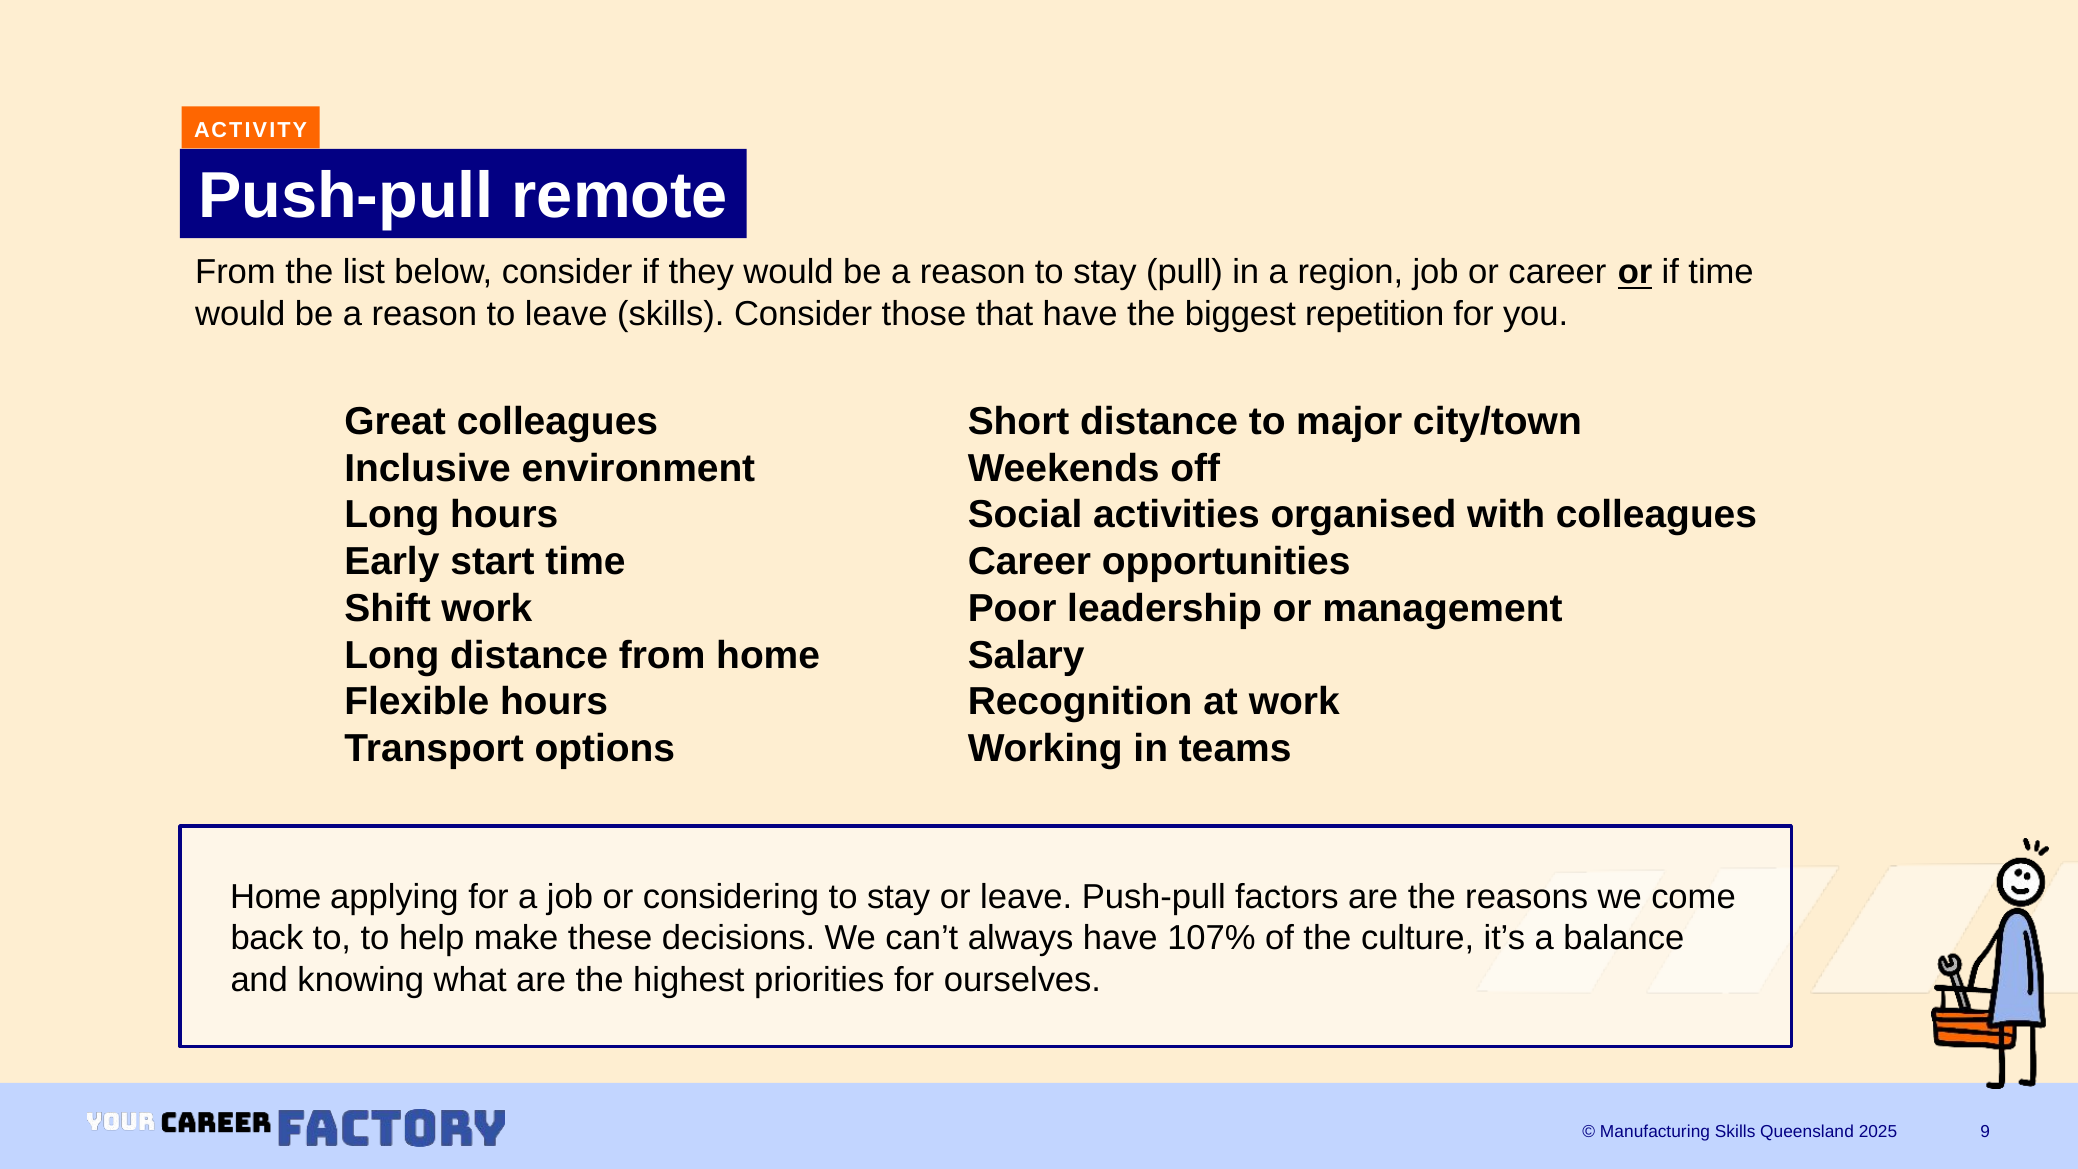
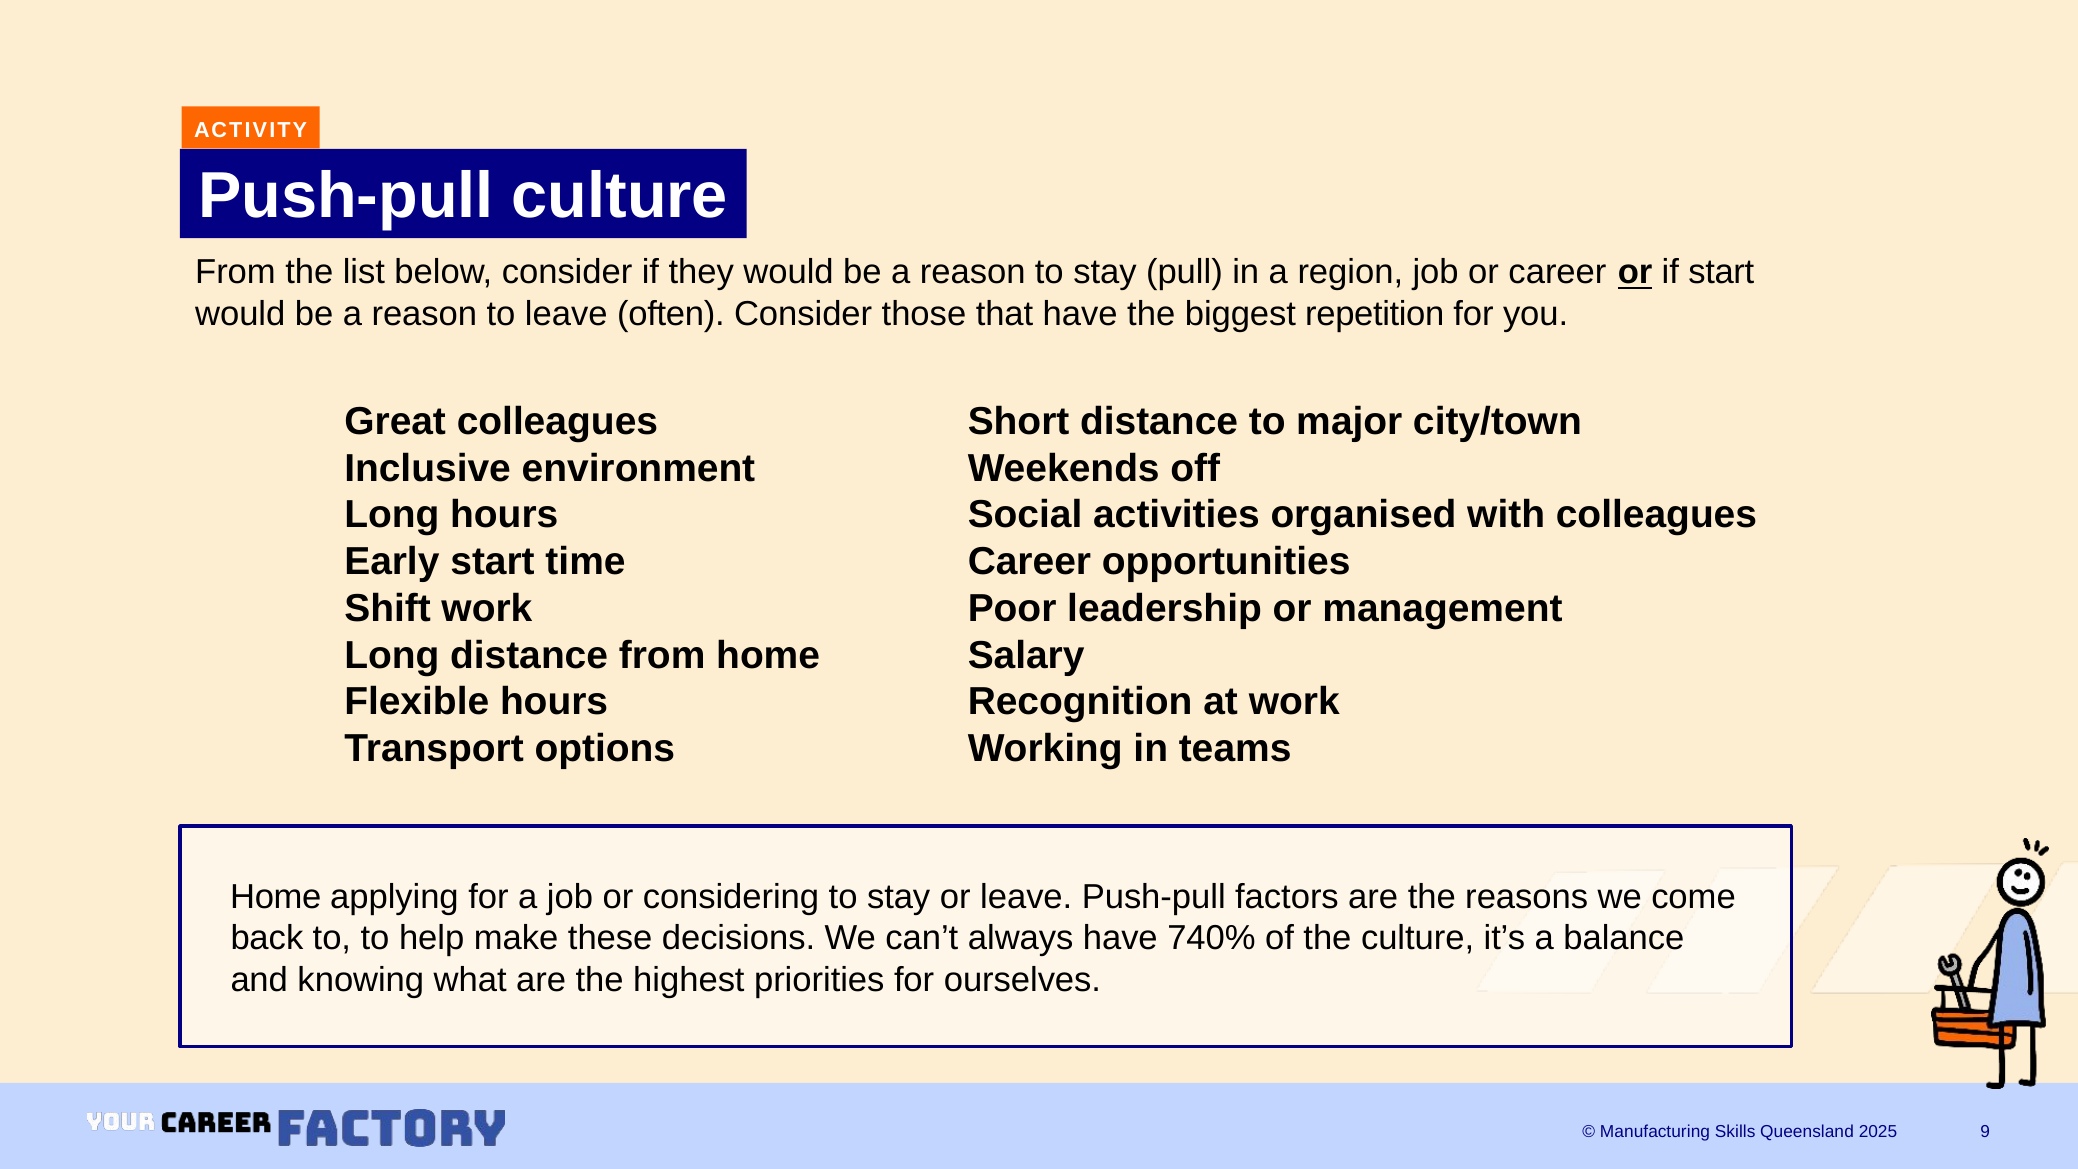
Push-pull remote: remote -> culture (620, 196)
if time: time -> start (1721, 273)
leave skills: skills -> often (671, 314)
107%: 107% -> 740% (1211, 938)
